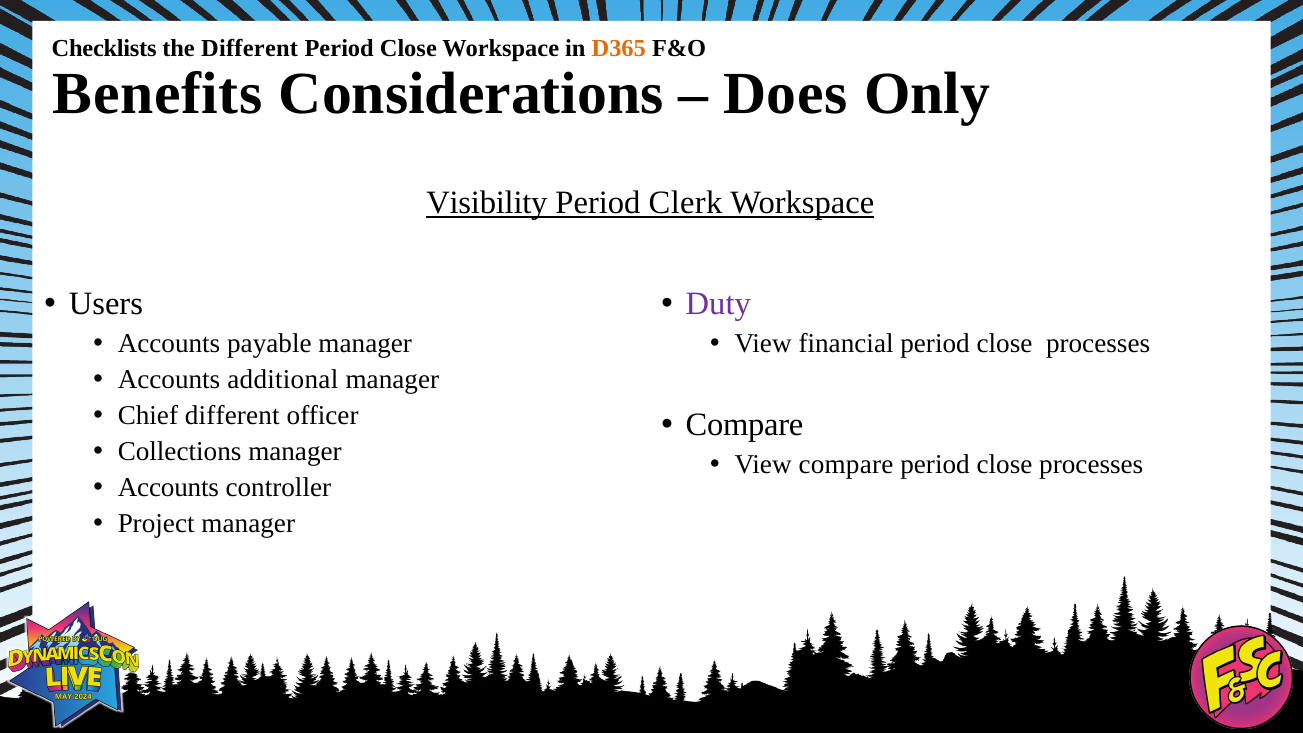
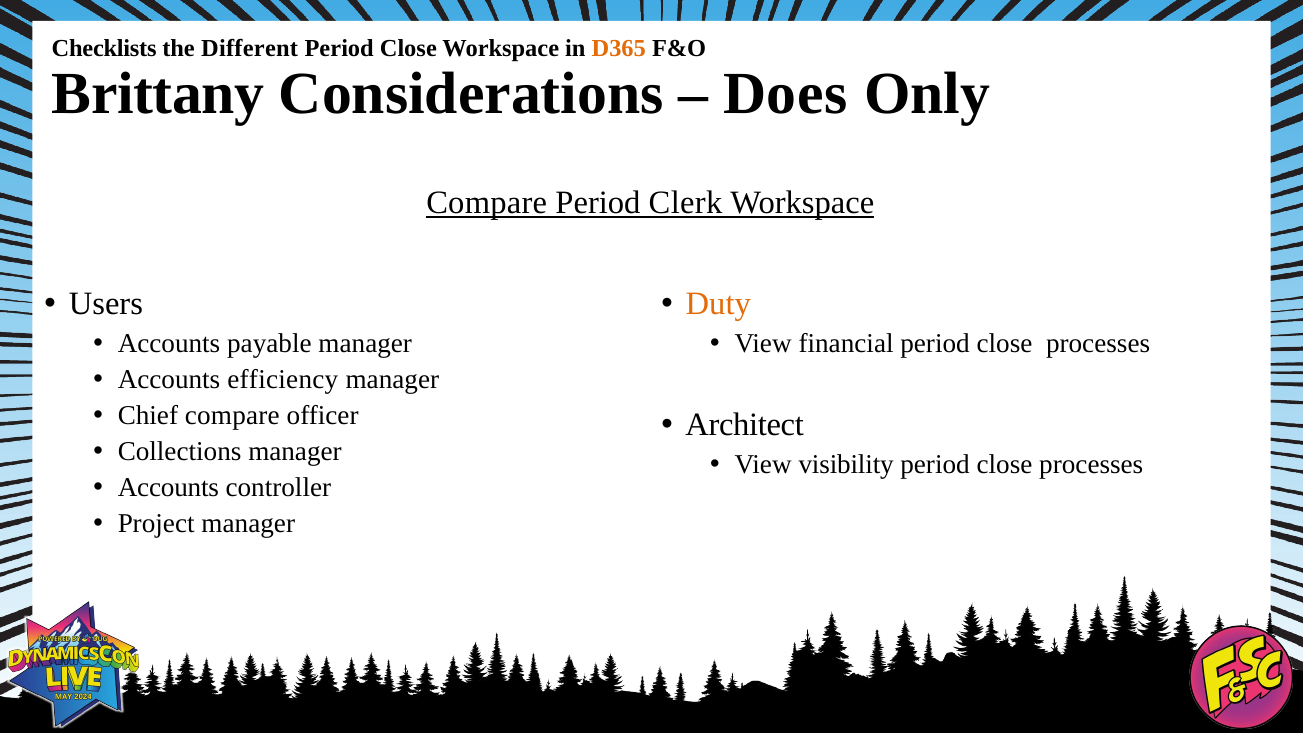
Benefits: Benefits -> Brittany (158, 94)
Visibility: Visibility -> Compare (487, 203)
Duty colour: purple -> orange (718, 304)
additional: additional -> efficiency (283, 379)
Chief different: different -> compare (232, 415)
Compare: Compare -> Architect (745, 425)
View compare: compare -> visibility (846, 464)
